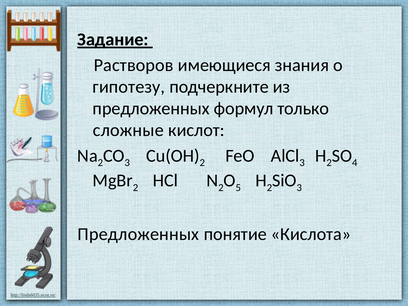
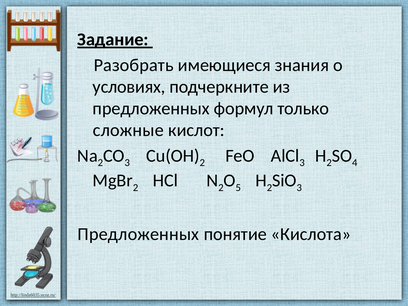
Растворов: Растворов -> Разобрать (134, 65)
гипотезу: гипотезу -> условиях (129, 87)
